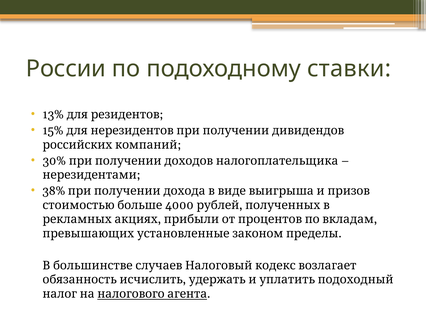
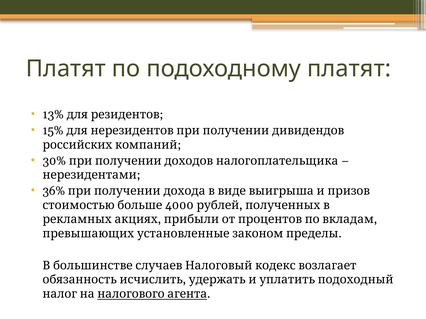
России: России -> Платят (66, 69)
подоходному ставки: ставки -> платят (349, 69)
38%: 38% -> 36% (54, 191)
